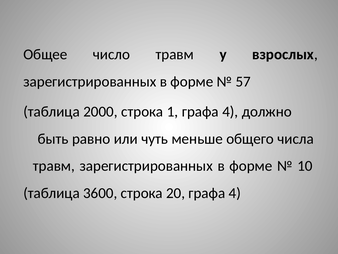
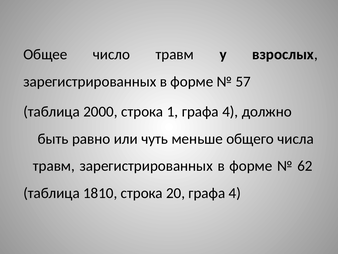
10: 10 -> 62 (305, 166)
3600: 3600 -> 1810 (100, 193)
